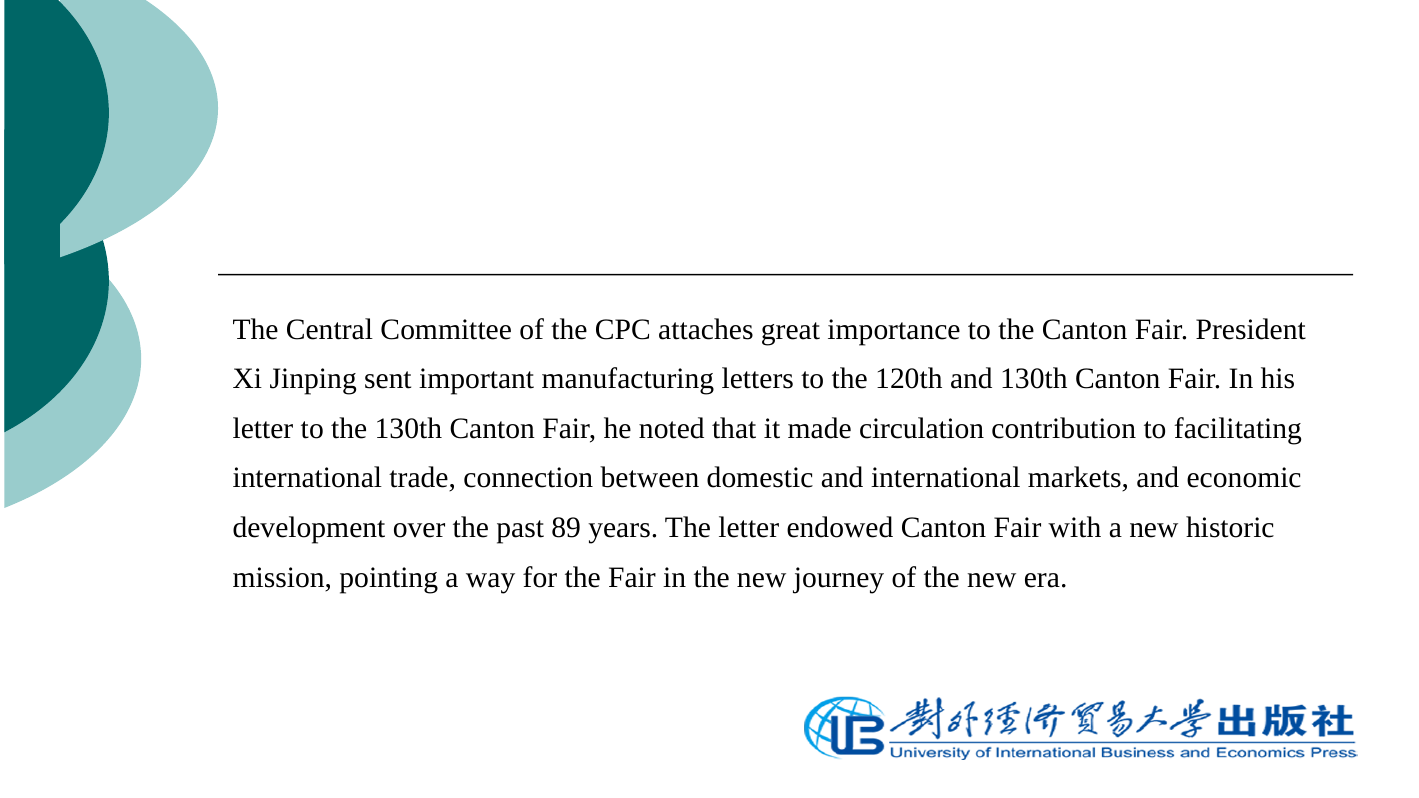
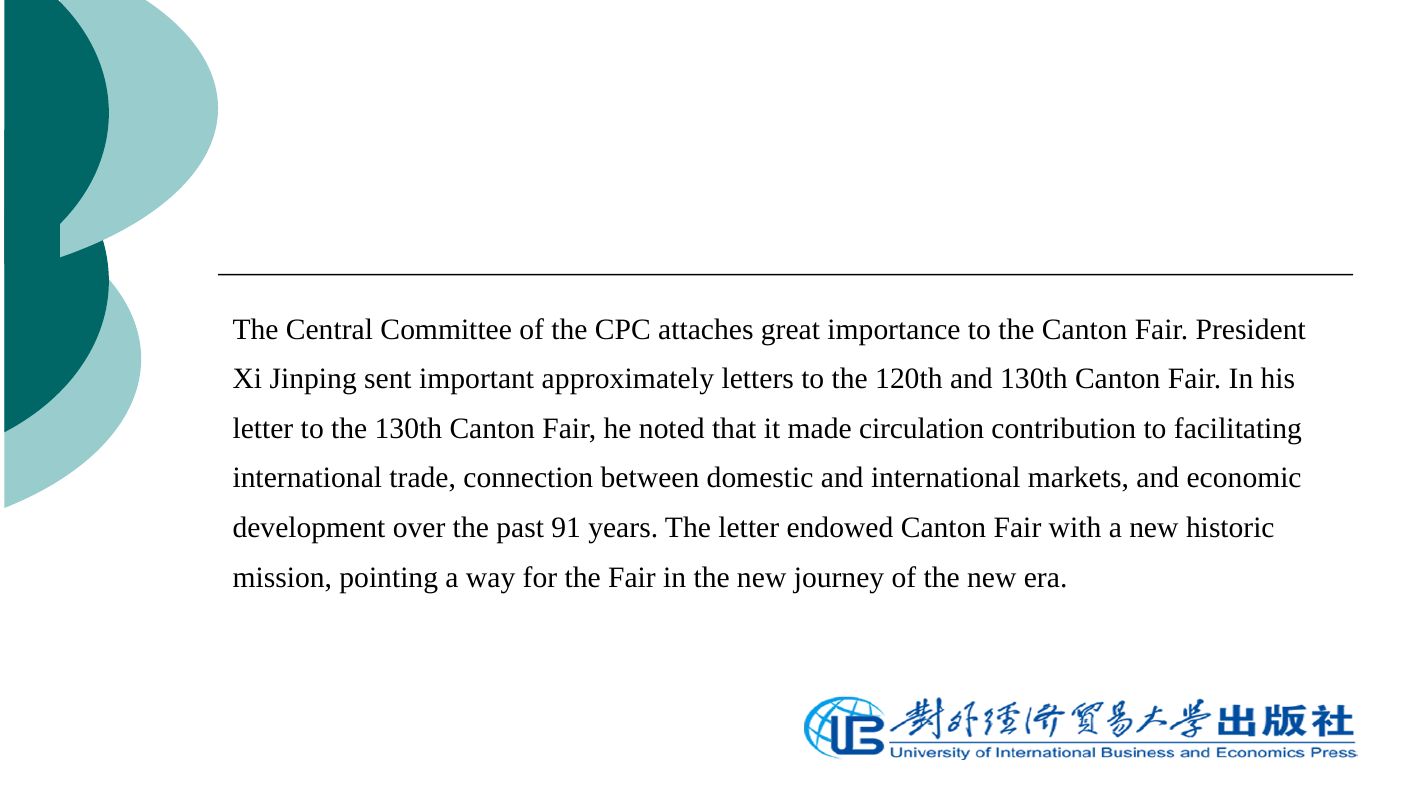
manufacturing: manufacturing -> approximately (628, 379)
89: 89 -> 91 (566, 528)
